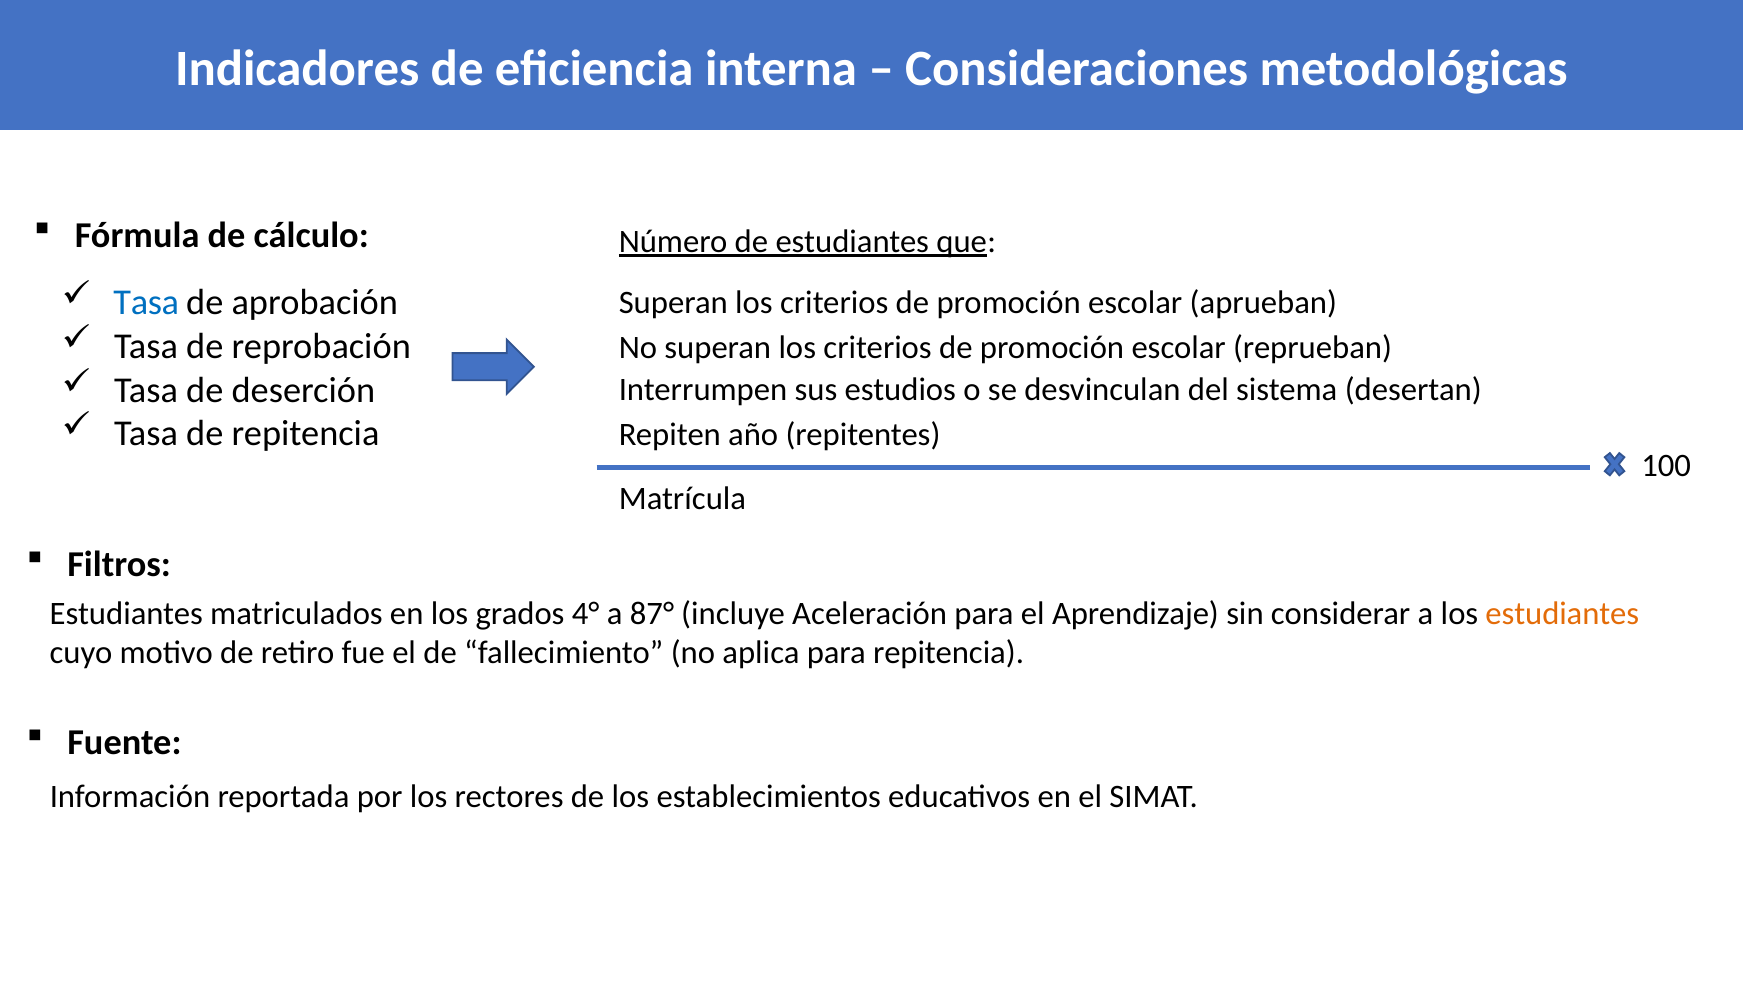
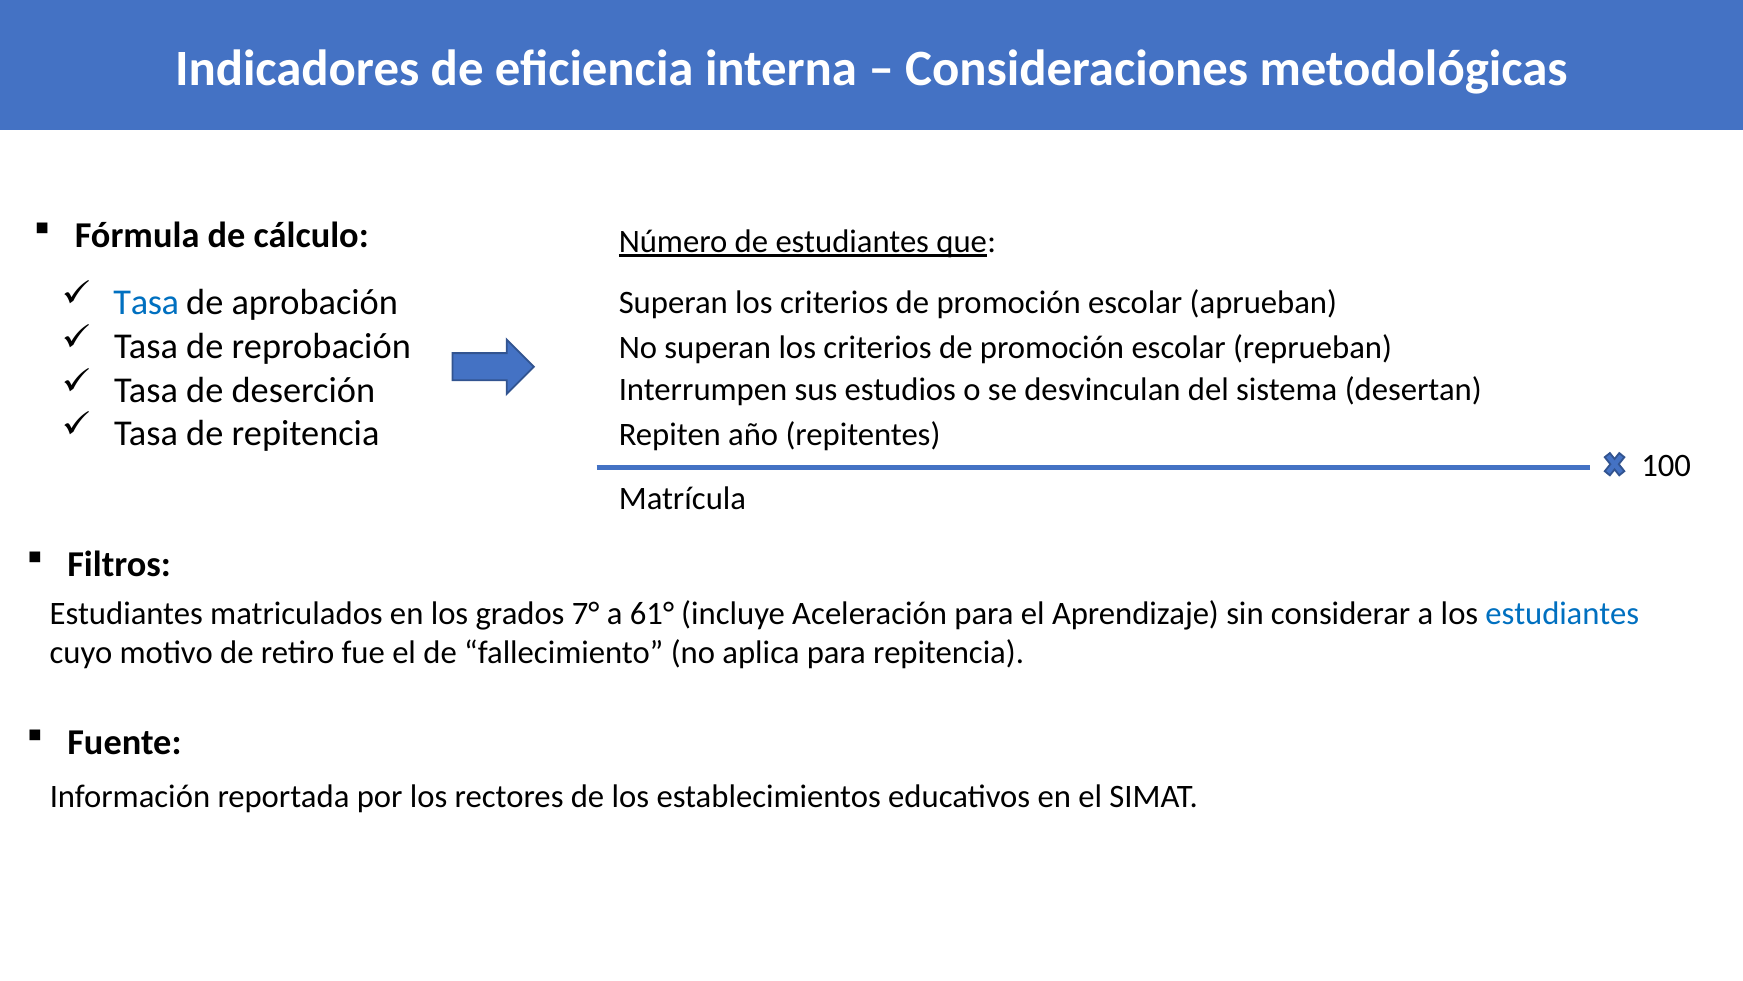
4°: 4° -> 7° (586, 613)
87°: 87° -> 61° (652, 613)
estudiantes colour: orange -> blue (1562, 613)
